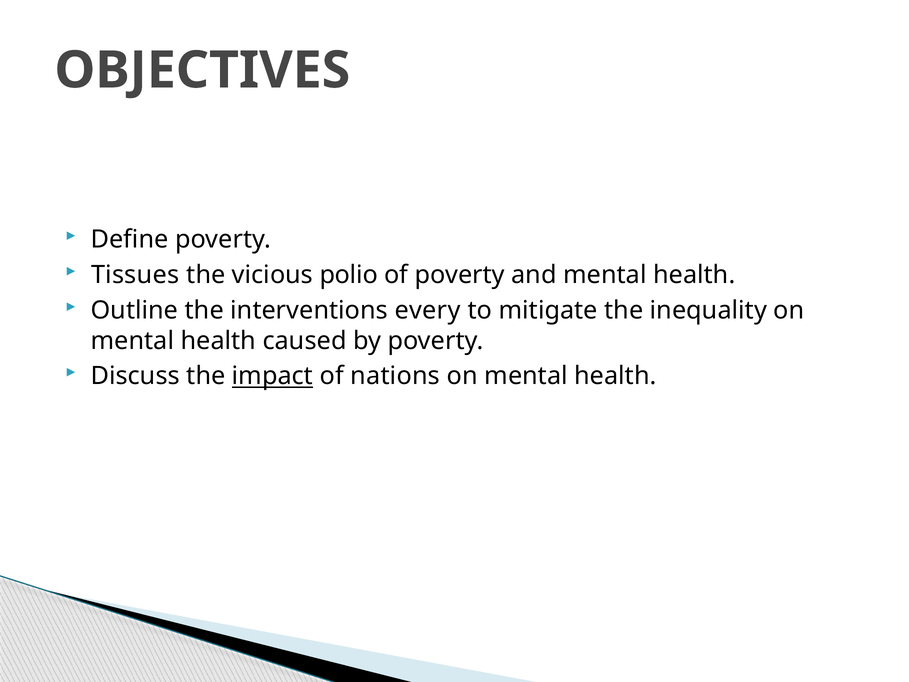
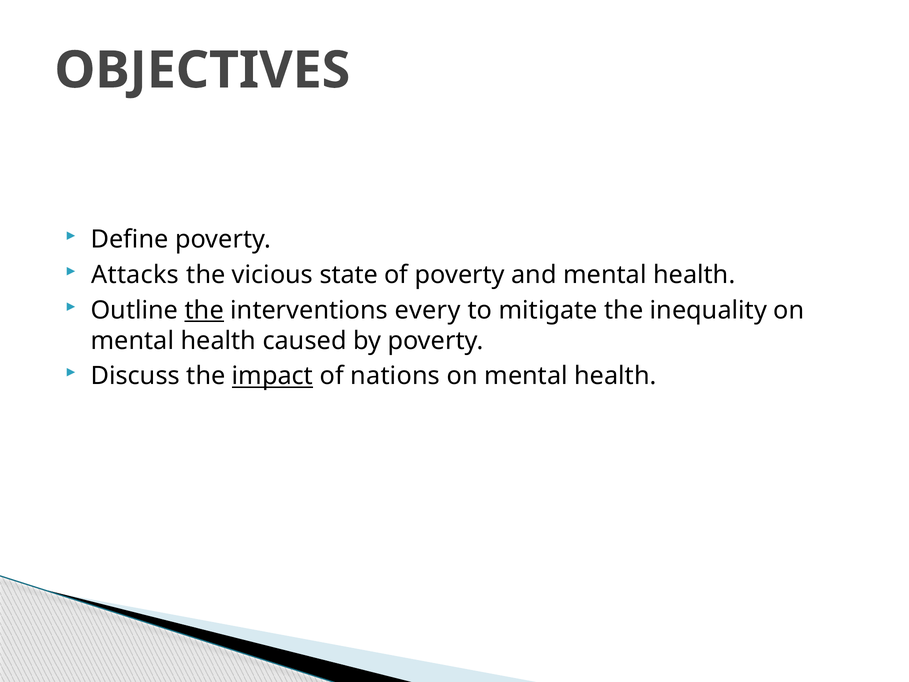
Tissues: Tissues -> Attacks (135, 275)
polio: polio -> state (349, 275)
the underline: none -> present (204, 310)
